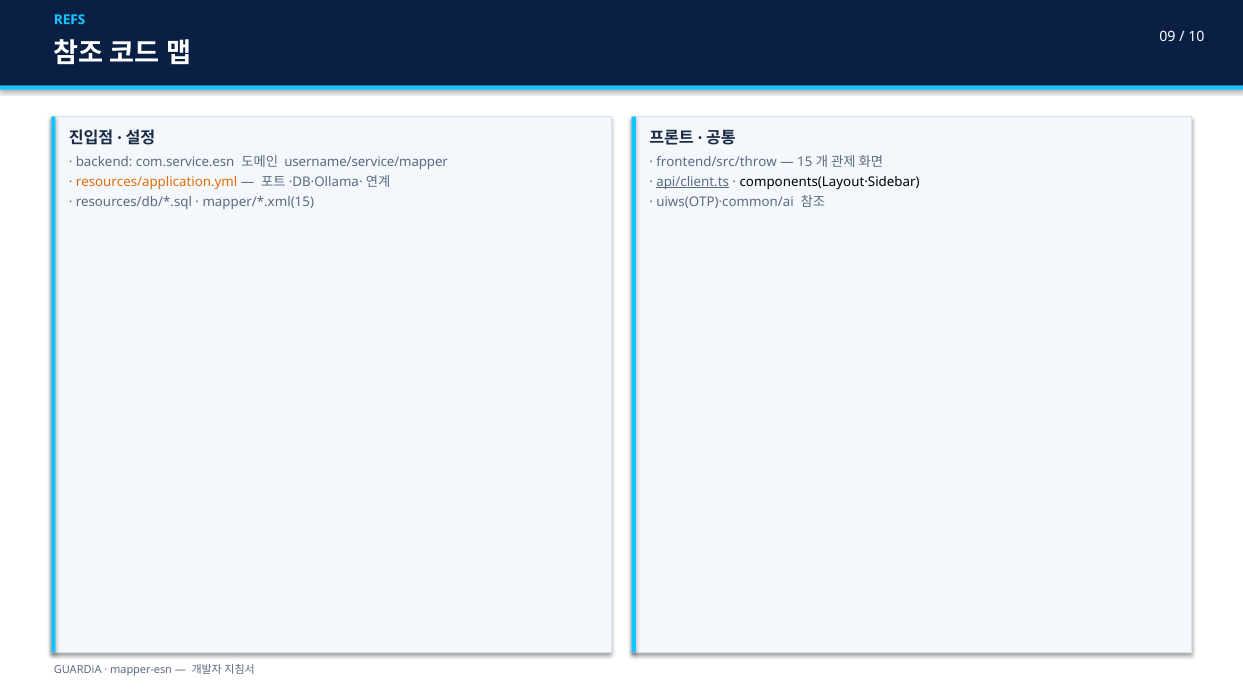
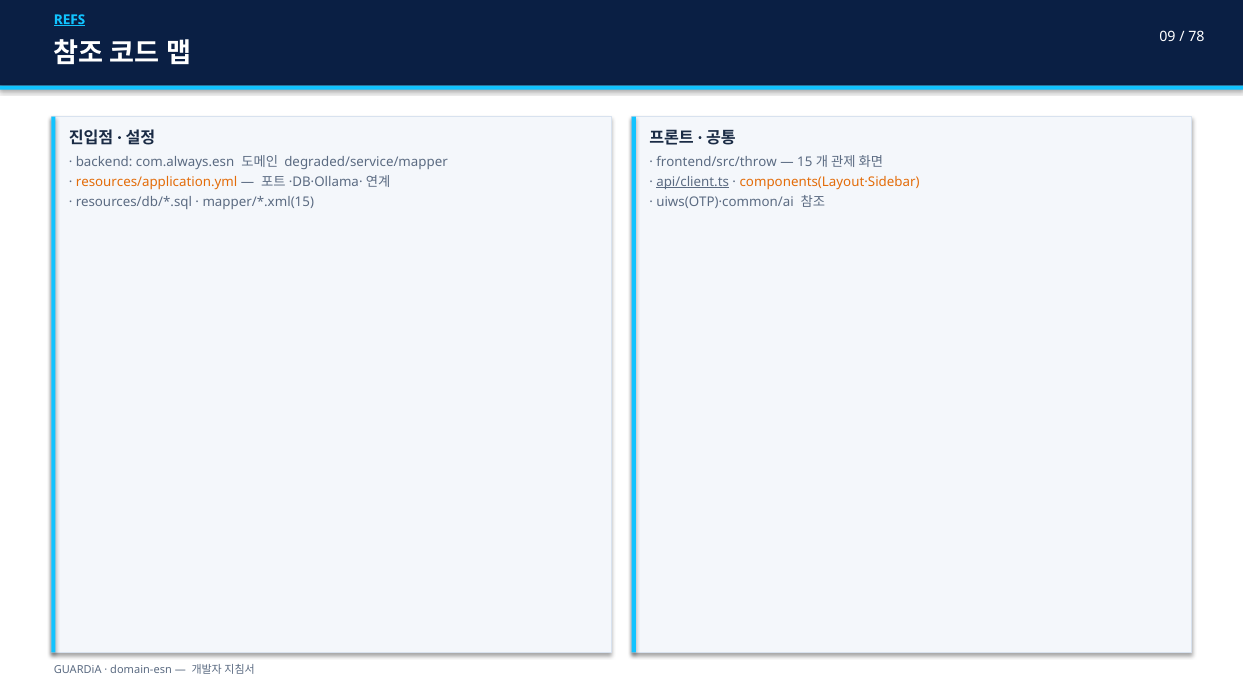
REFS underline: none -> present (69, 20)
10: 10 -> 78 (1197, 37)
com.service.esn: com.service.esn -> com.always.esn (185, 162)
username/service/mapper: username/service/mapper -> degraded/service/mapper (366, 162)
components(Layout·Sidebar colour: black -> orange (830, 182)
mapper-esn: mapper-esn -> domain-esn (141, 671)
